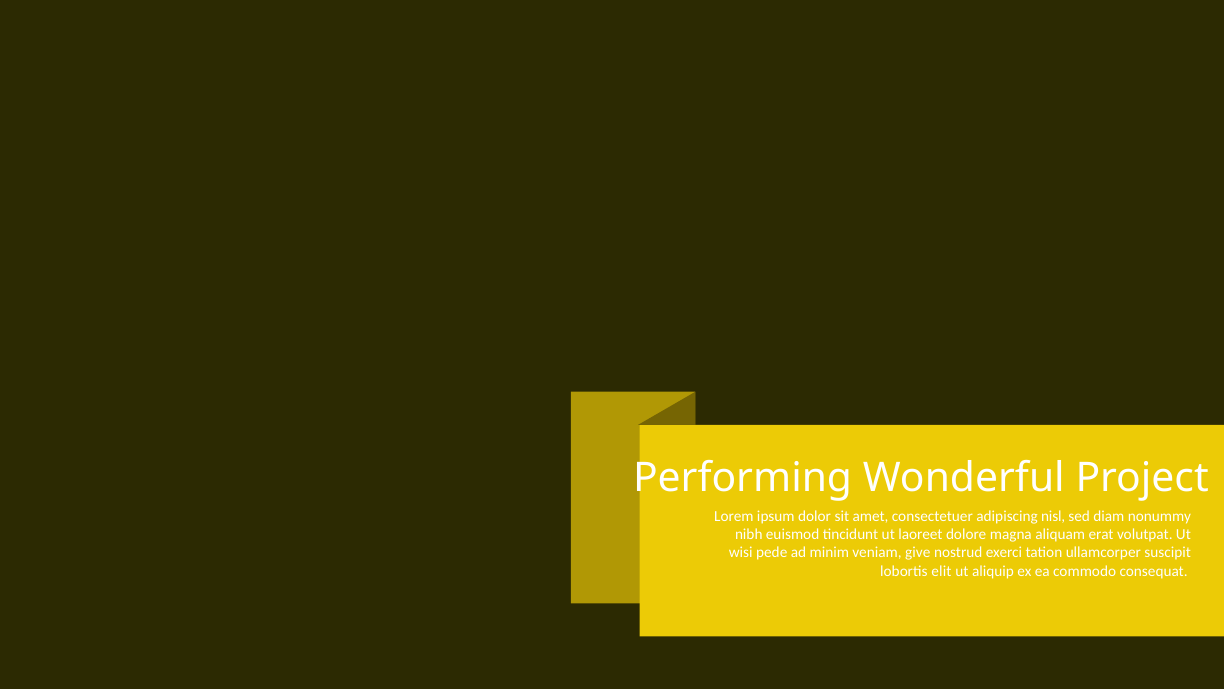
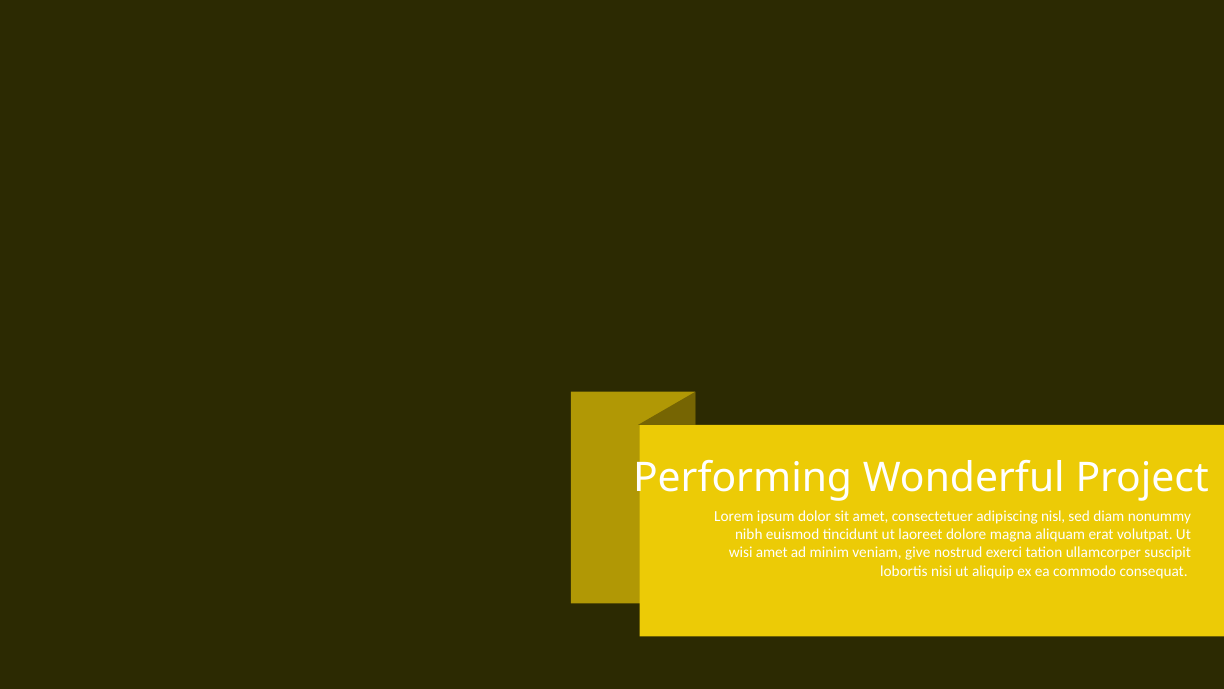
wisi pede: pede -> amet (772, 553)
elit: elit -> nisi (942, 571)
